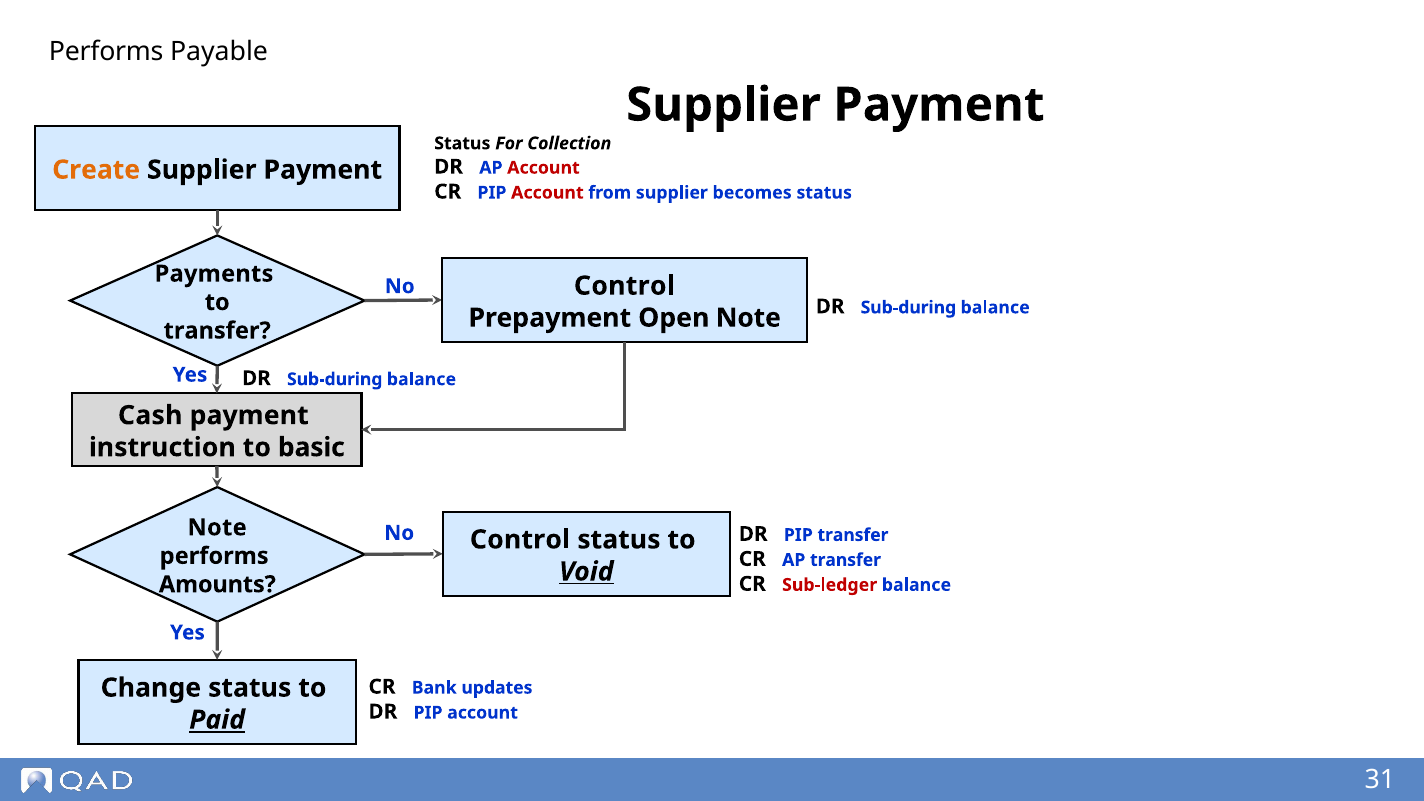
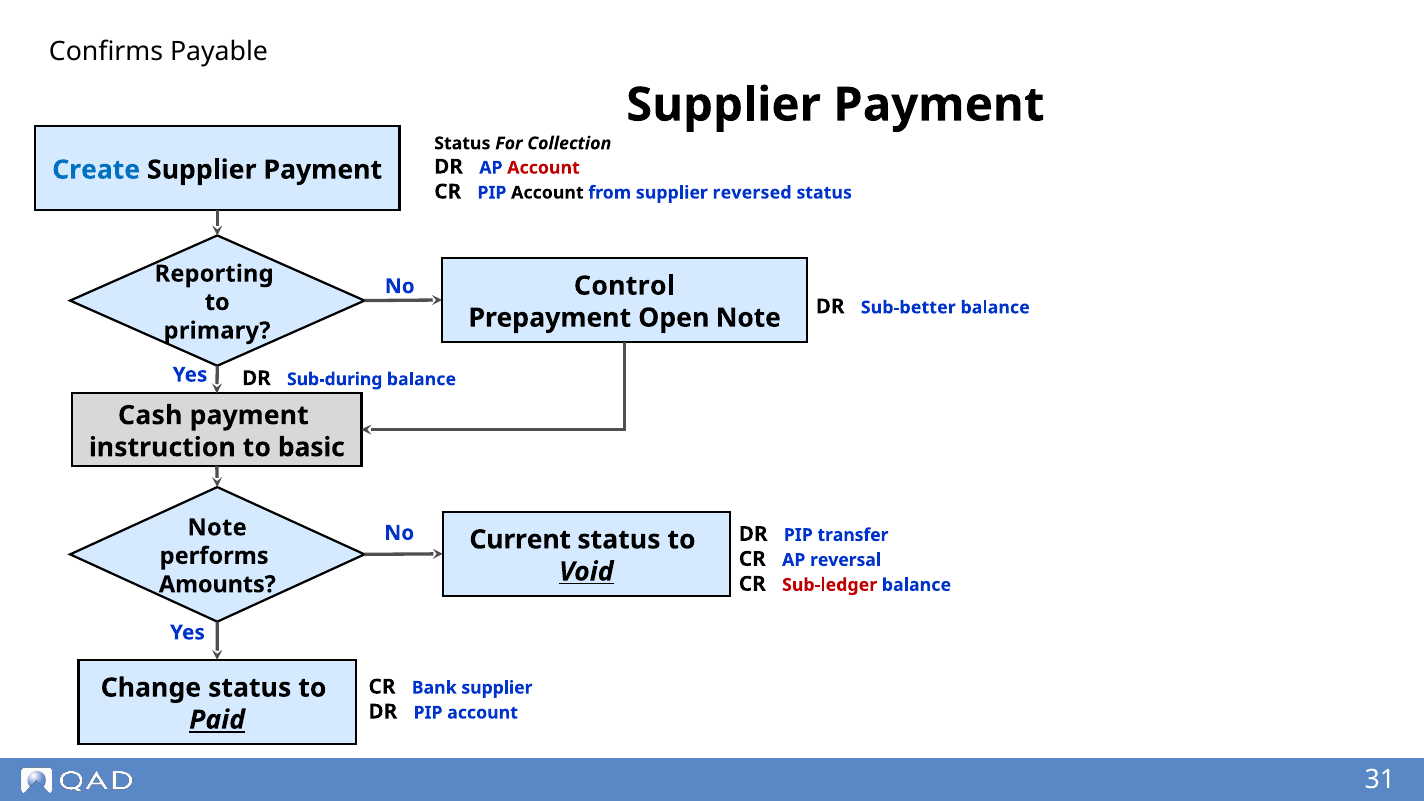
Performs: Performs -> Confirms (106, 51)
Create colour: orange -> blue (96, 170)
Account colour: red -> black (547, 193)
becomes: becomes -> reversed (752, 193)
Payments: Payments -> Reporting (214, 274)
Sub-during: Sub-during -> Sub-better (908, 308)
transfer: transfer -> primary (217, 331)
Control: Control -> Current (520, 540)
AP transfer: transfer -> reversal (846, 560)
Bank updates: updates -> supplier (497, 688)
